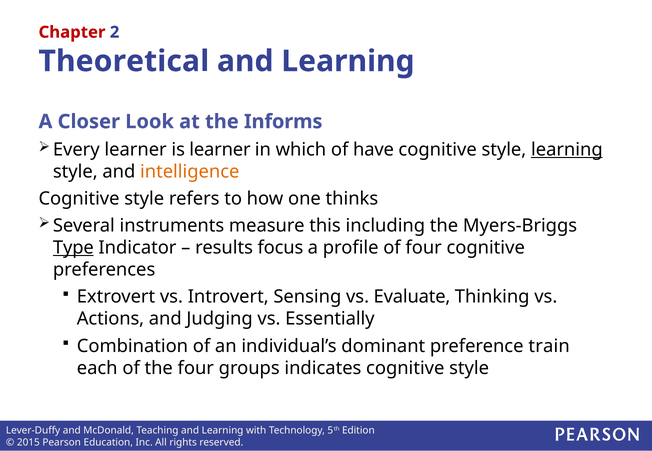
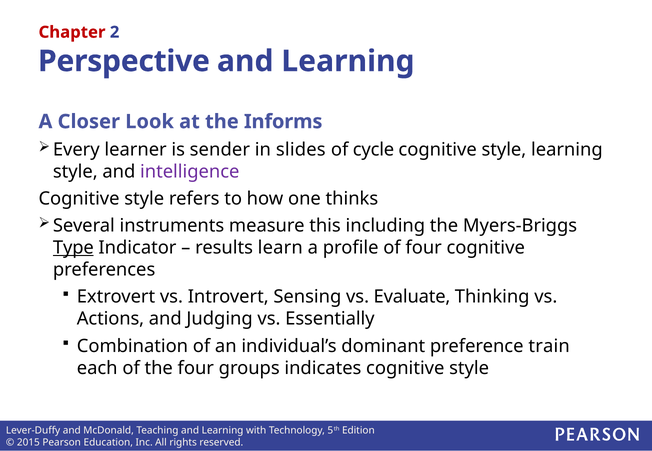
Theoretical: Theoretical -> Perspective (124, 61)
is learner: learner -> sender (220, 150)
which: which -> slides (301, 150)
have: have -> cycle (374, 150)
learning underline: present -> none (567, 150)
intelligence colour: orange -> purple (190, 172)
focus: focus -> learn (280, 248)
